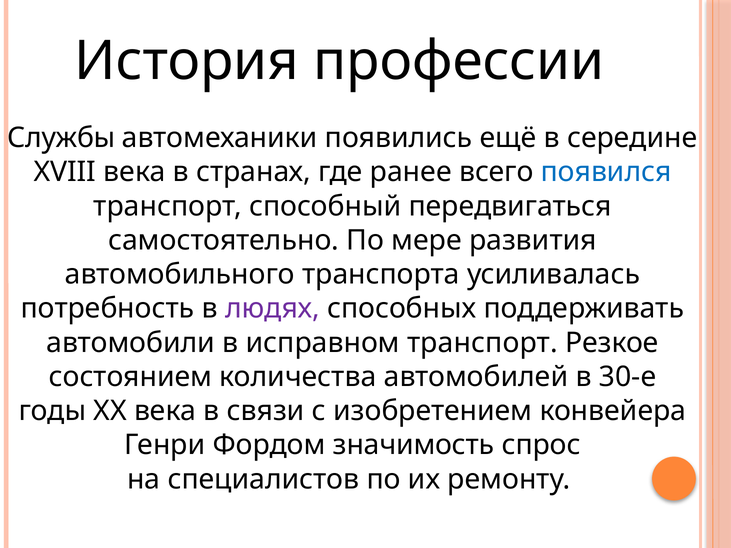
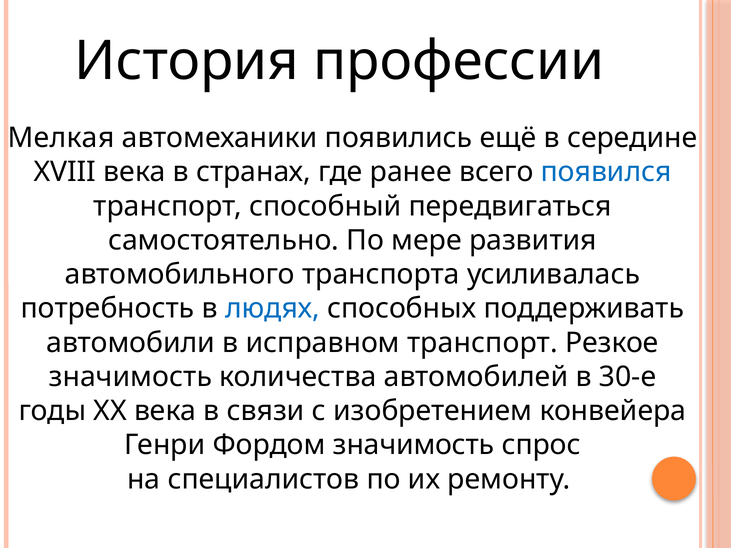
Службы: Службы -> Мелкая (61, 138)
людях colour: purple -> blue (273, 309)
состоянием: состоянием -> значимость (130, 377)
